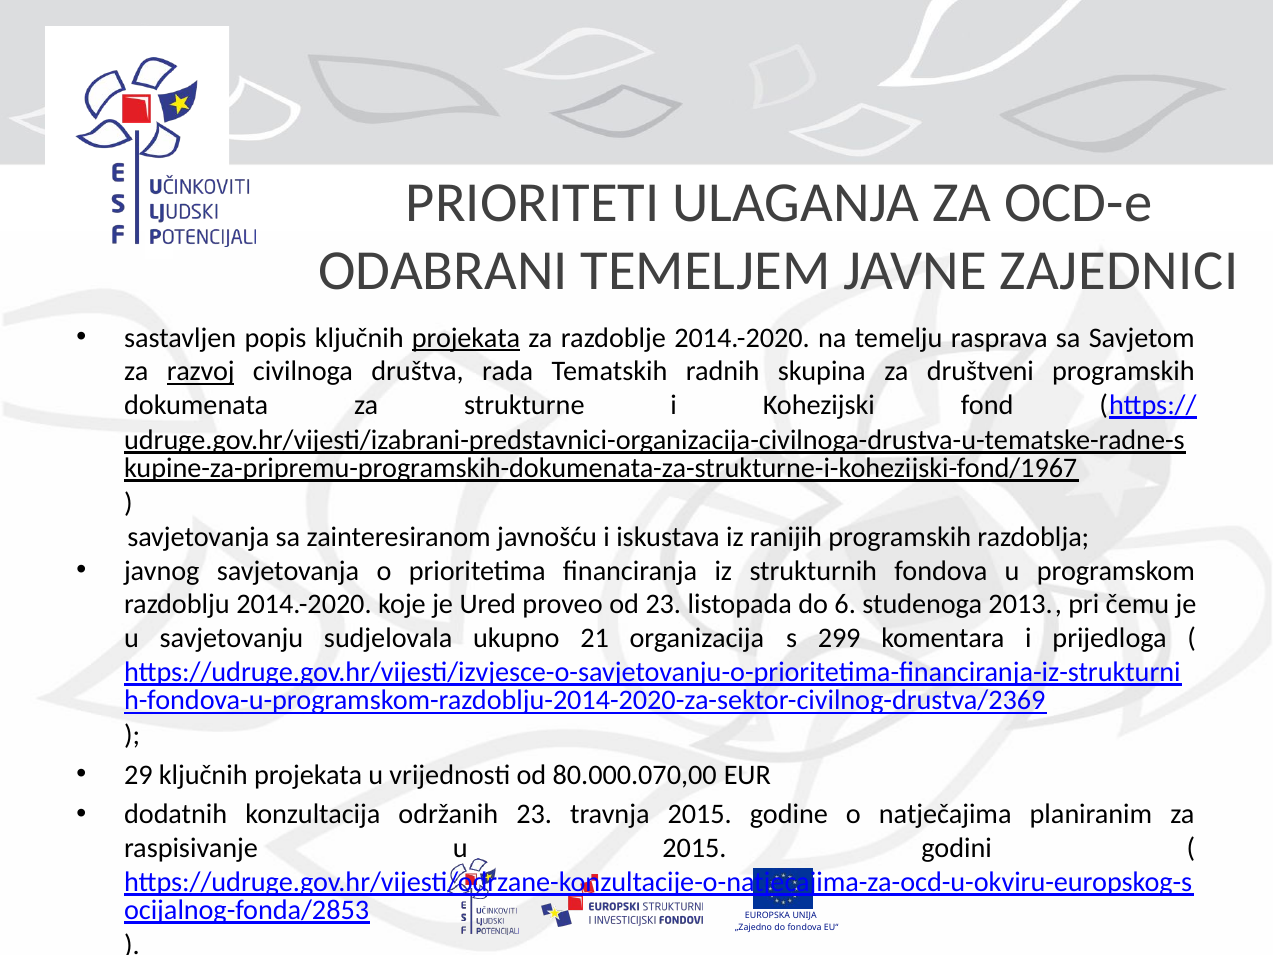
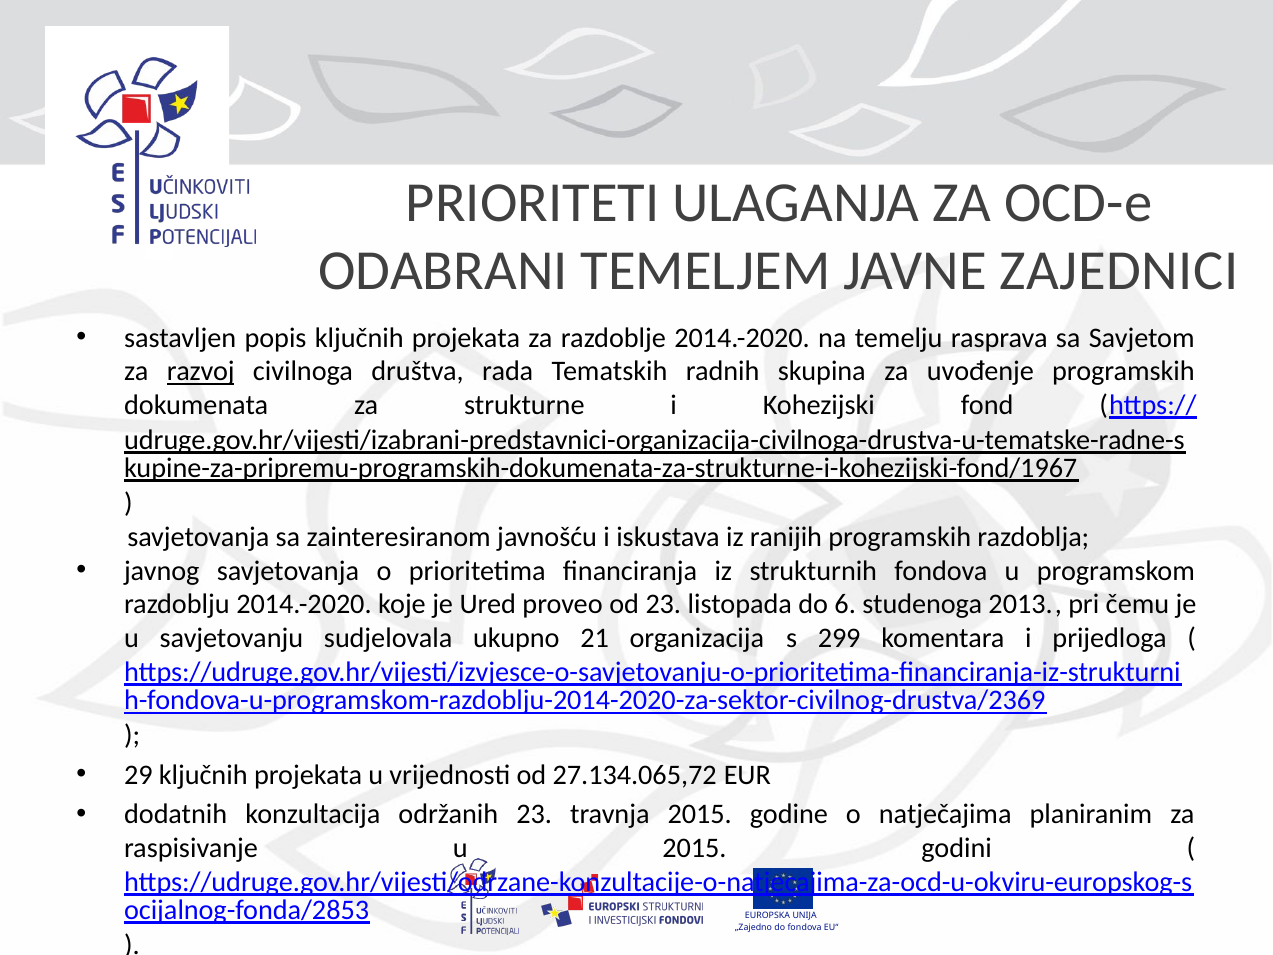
projekata underline: present -> none (466, 338)
društveni: društveni -> uvođenje (980, 372)
80.000.070,00: 80.000.070,00 -> 27.134.065,72 (635, 775)
